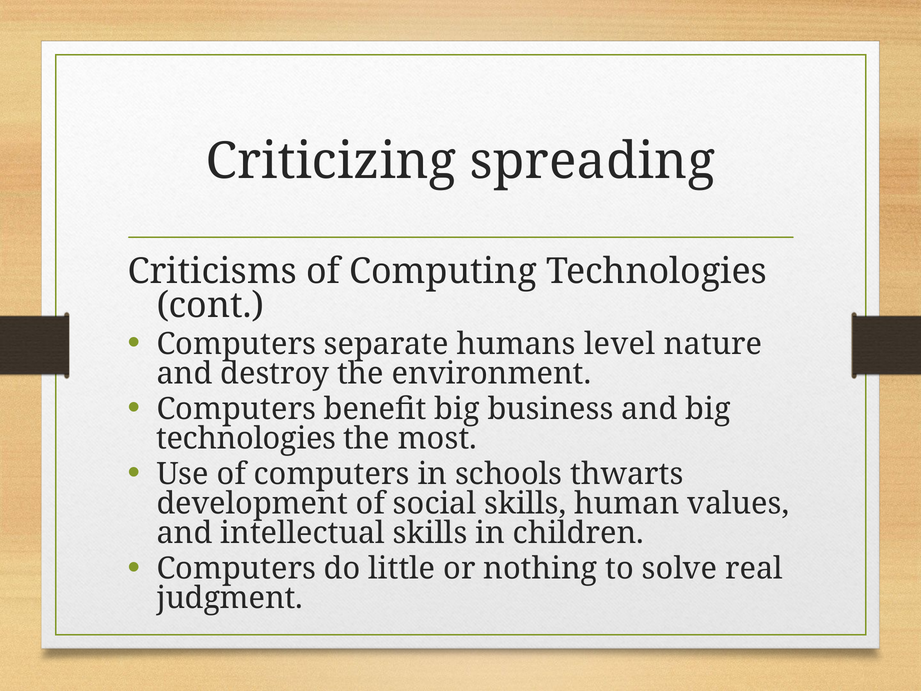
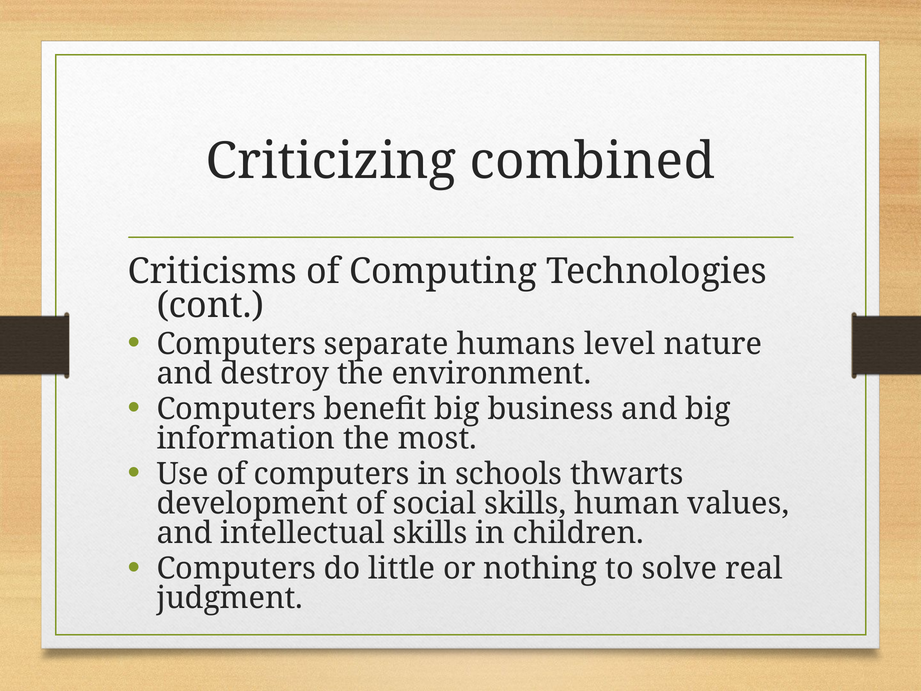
spreading: spreading -> combined (592, 161)
technologies: technologies -> information (246, 438)
